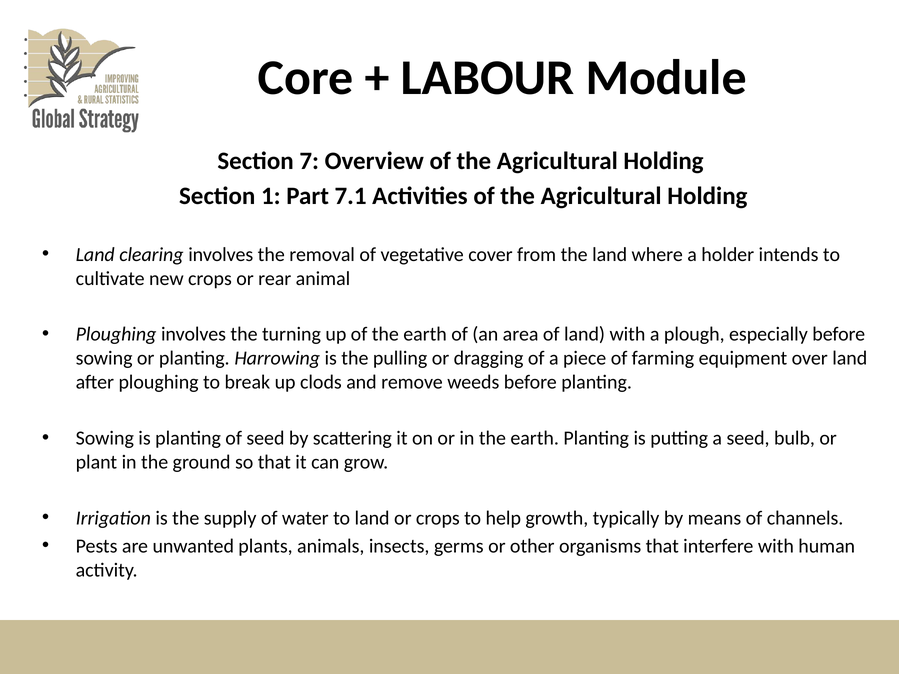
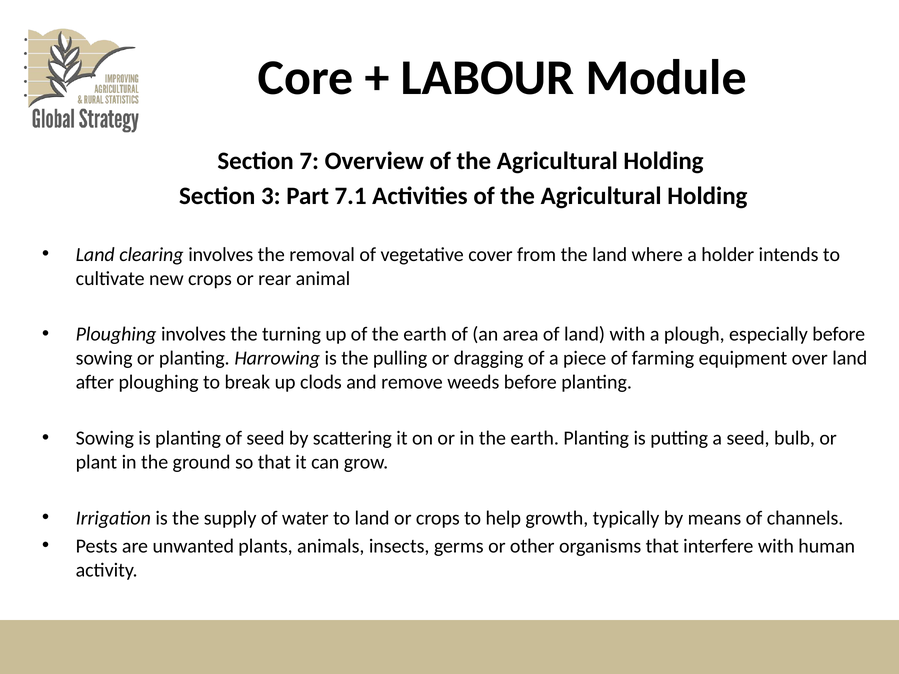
1: 1 -> 3 (271, 196)
